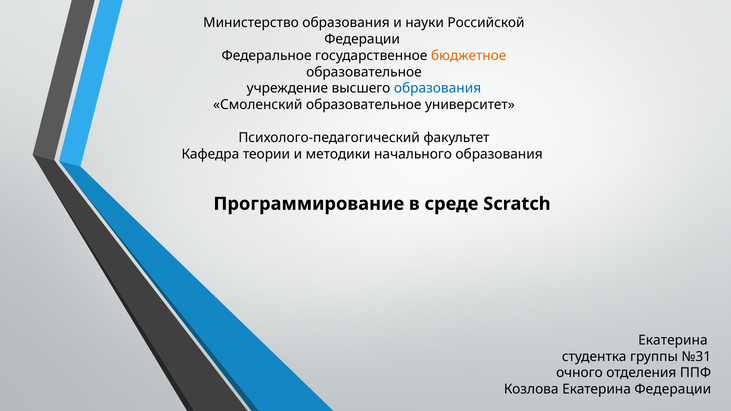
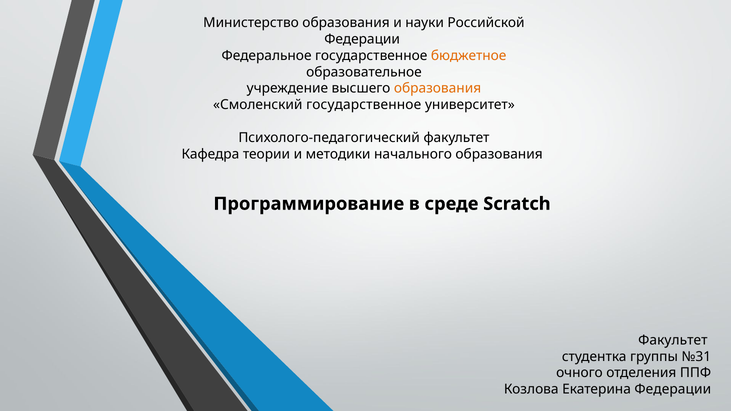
образования colour: blue -> orange (438, 88)
Смоленский образовательное: образовательное -> государственное (364, 105)
Екатерина: Екатерина -> Факультет (673, 340)
